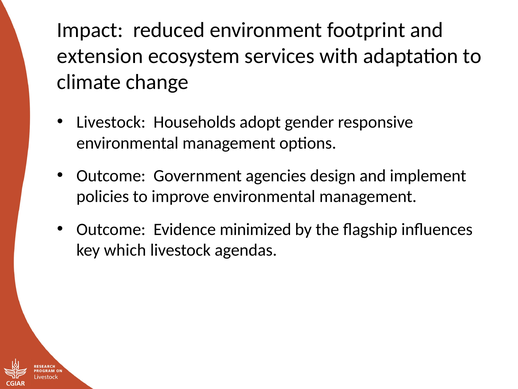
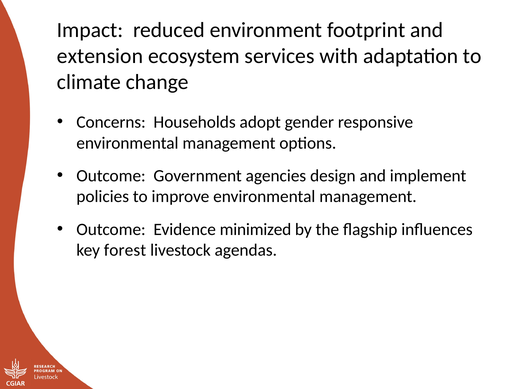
Livestock: Livestock -> Concerns (111, 122)
which: which -> forest (125, 250)
